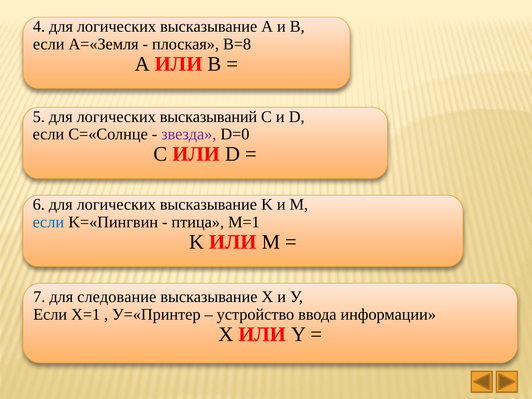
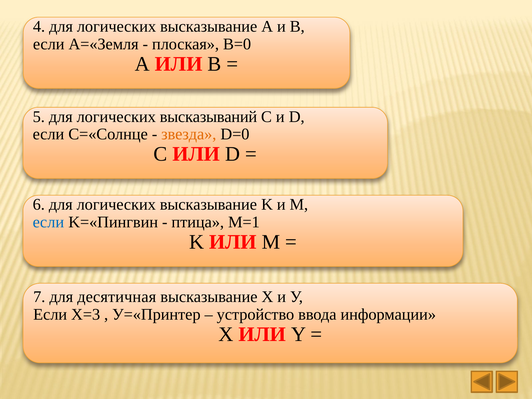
В=8: В=8 -> В=0 (237, 44)
звезда colour: purple -> orange (189, 134)
следование: следование -> десятичная (117, 297)
Х=1: Х=1 -> Х=3 (86, 314)
